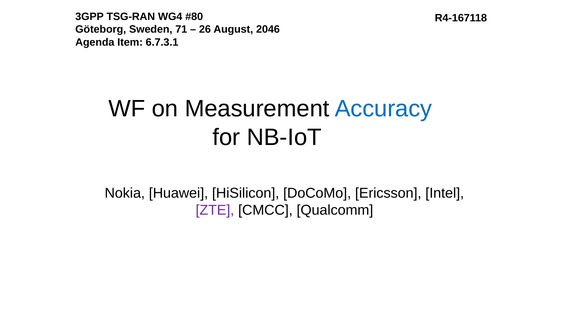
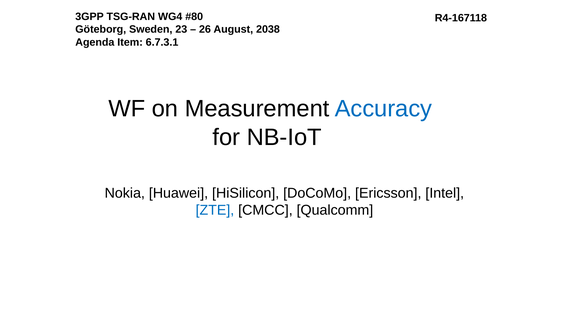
71: 71 -> 23 (181, 29)
2046: 2046 -> 2038 (268, 29)
ZTE colour: purple -> blue (215, 210)
